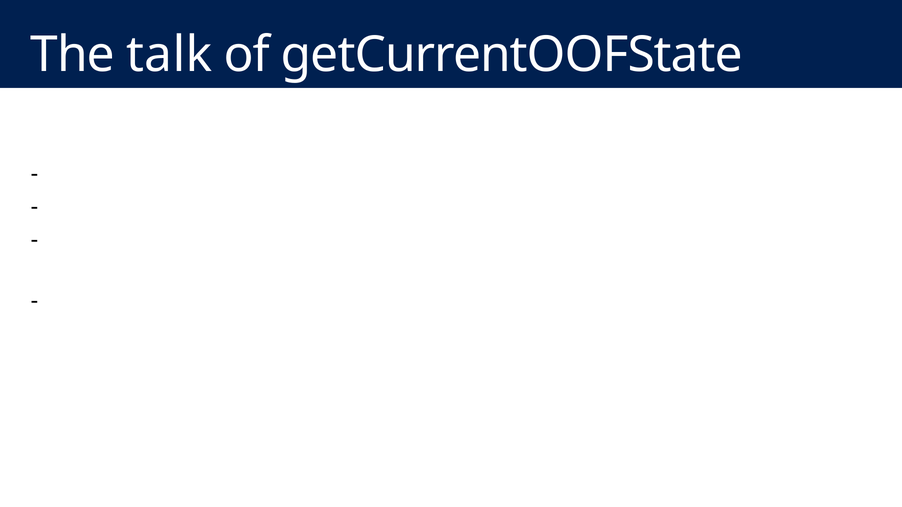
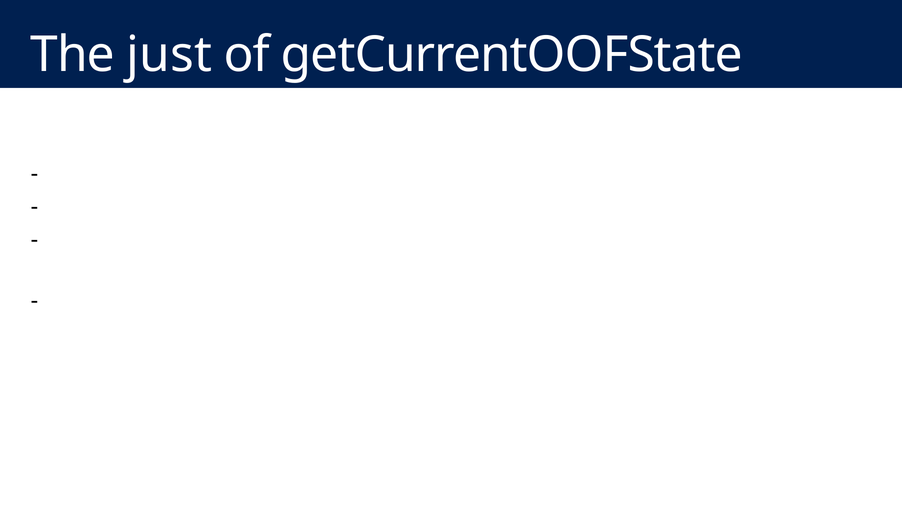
talk: talk -> just (169, 55)
